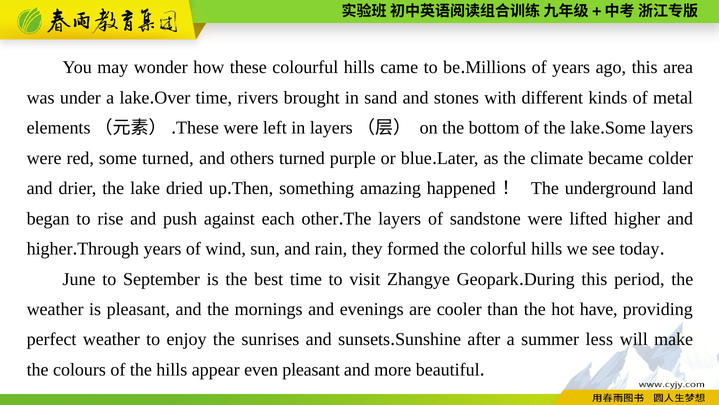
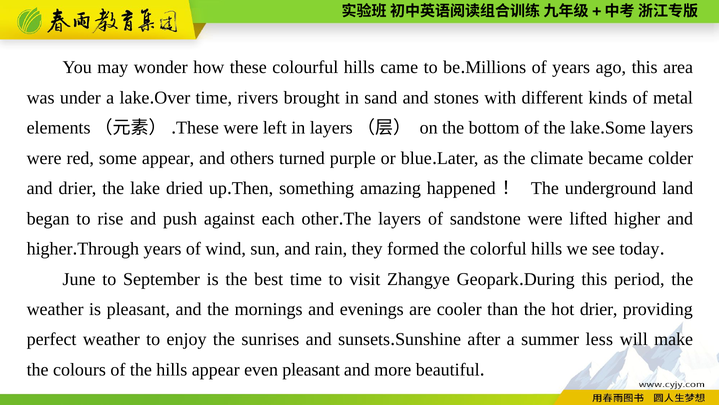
some turned: turned -> appear (168, 158)
hot have: have -> drier (599, 309)
